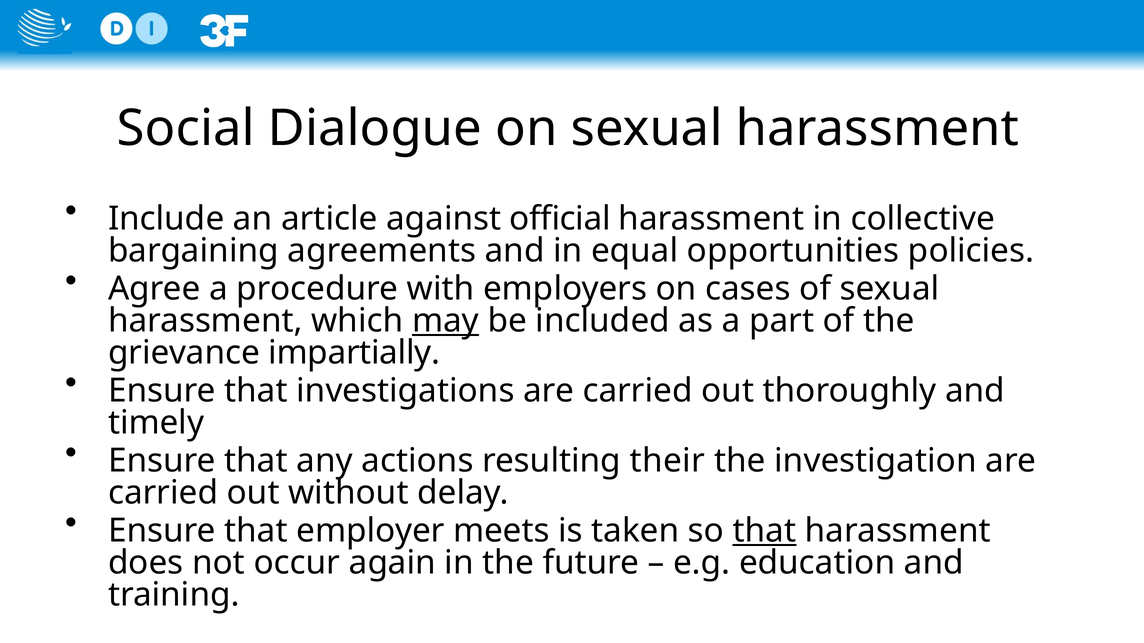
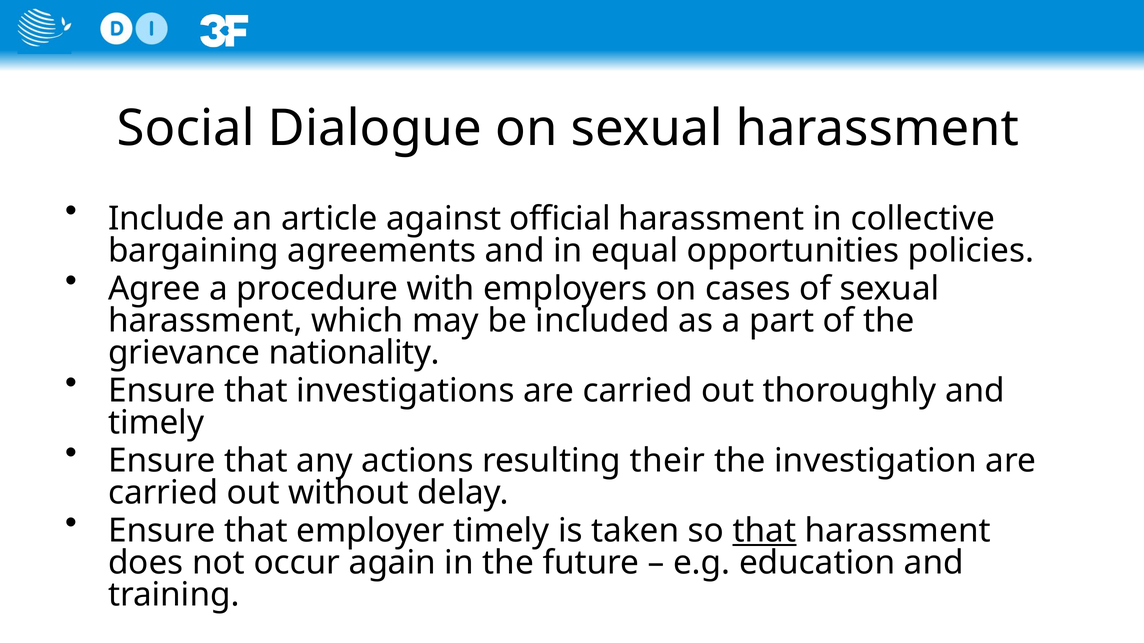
may underline: present -> none (445, 321)
impartially: impartially -> nationality (354, 353)
employer meets: meets -> timely (501, 531)
